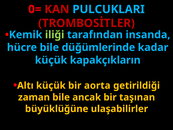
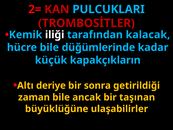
0=: 0= -> 2= (35, 9)
iliği colour: light green -> white (55, 35)
insanda: insanda -> kalacak (148, 35)
Altı küçük: küçük -> deriye (51, 85)
aorta: aorta -> sonra (97, 85)
